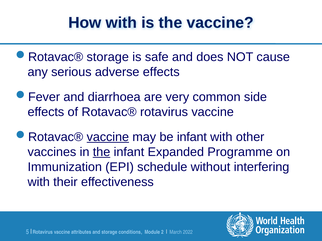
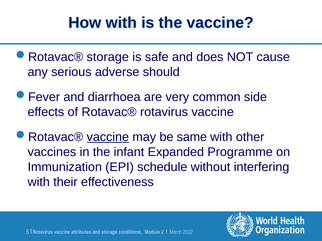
adverse effects: effects -> should (161, 72)
be infant: infant -> same (192, 137)
the underline: present -> none (102, 152)
